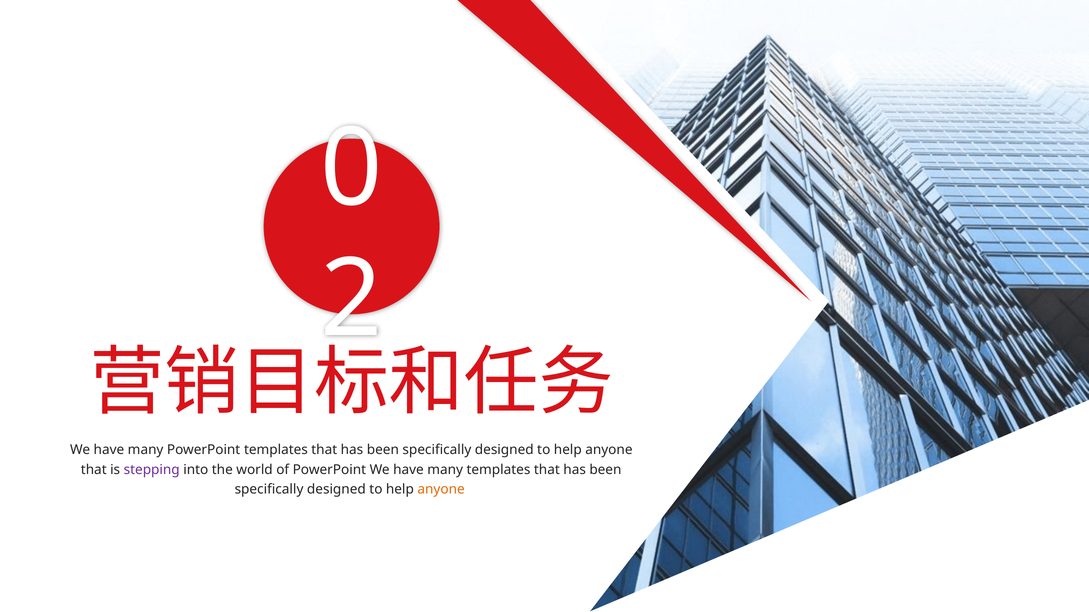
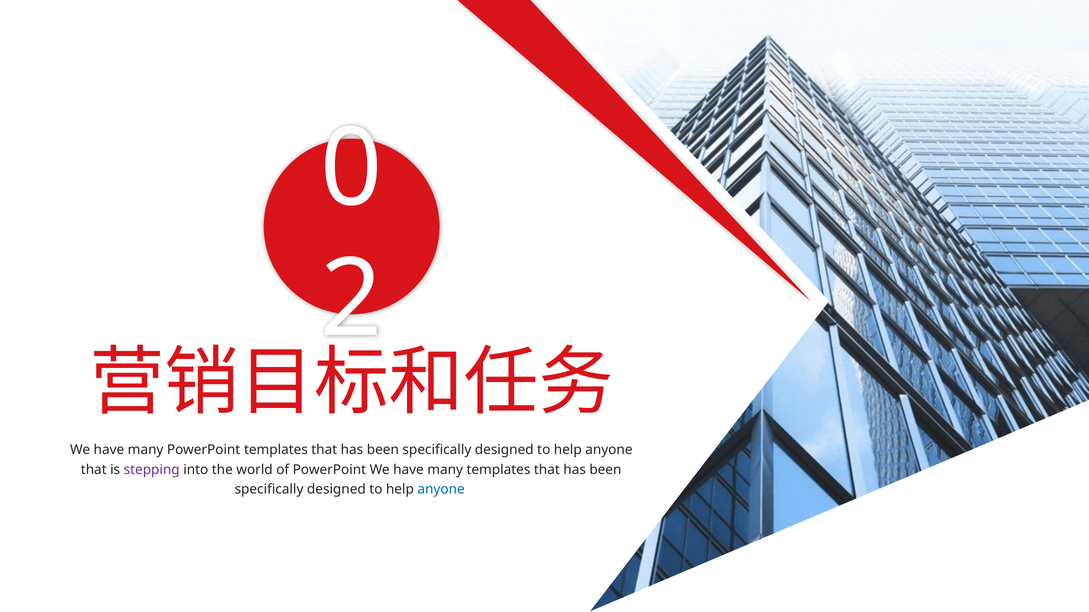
anyone colour: orange -> blue (441, 490)
